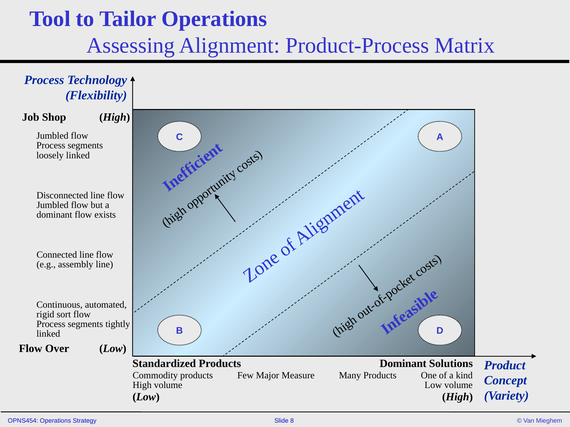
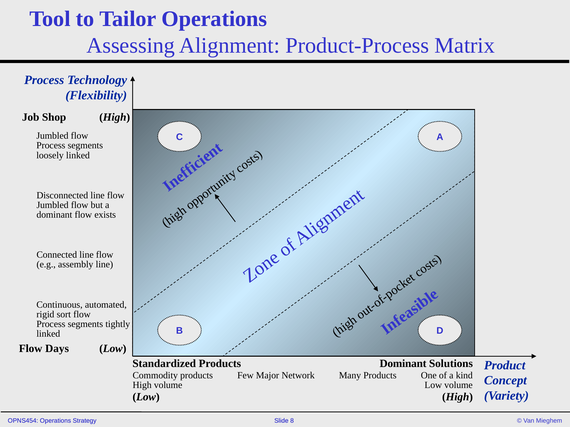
Over: Over -> Days (57, 349)
Measure: Measure -> Network (298, 376)
